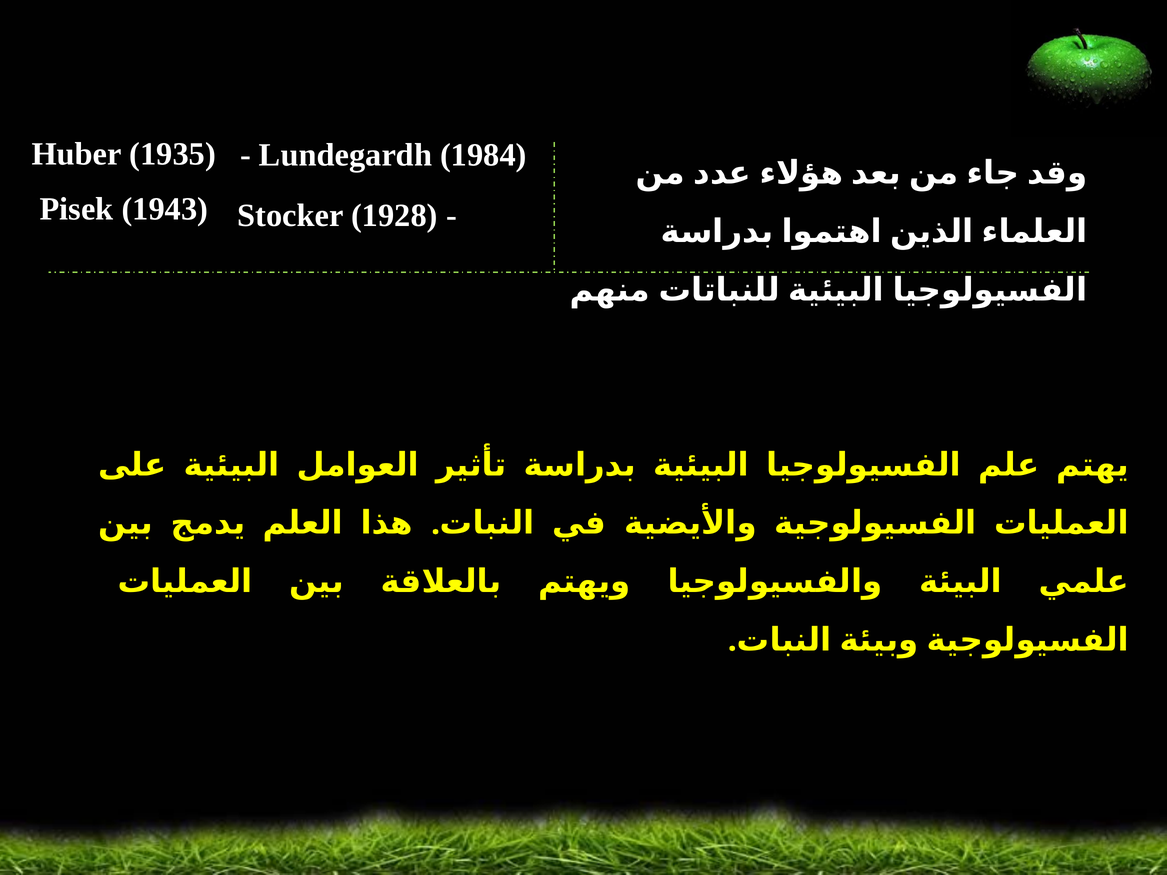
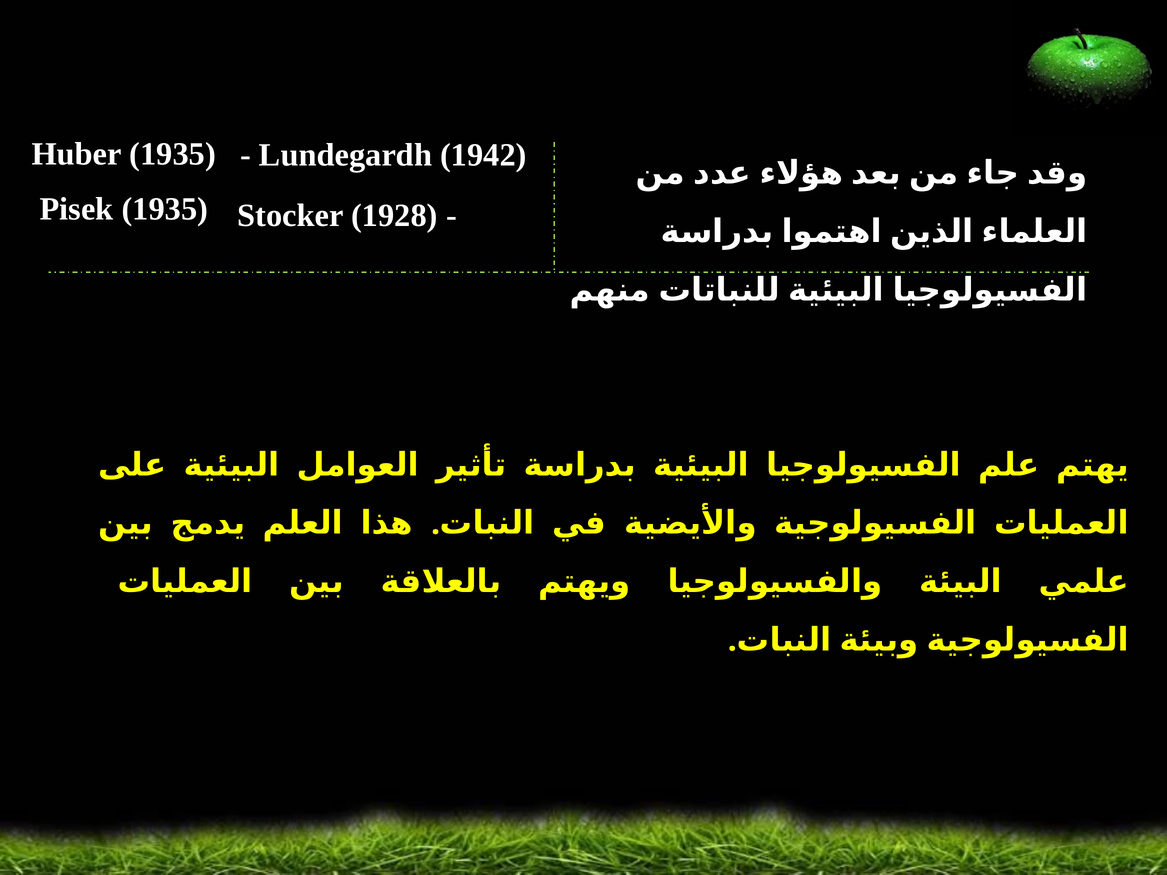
1984: 1984 -> 1942 (483, 155)
Pisek 1943: 1943 -> 1935 (165, 209)
